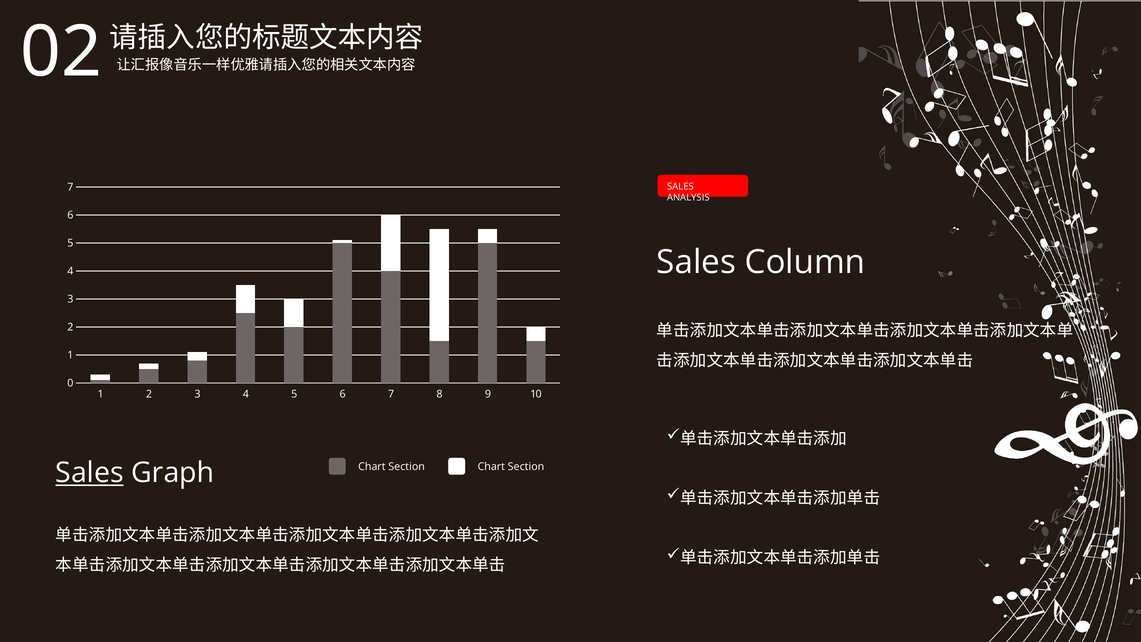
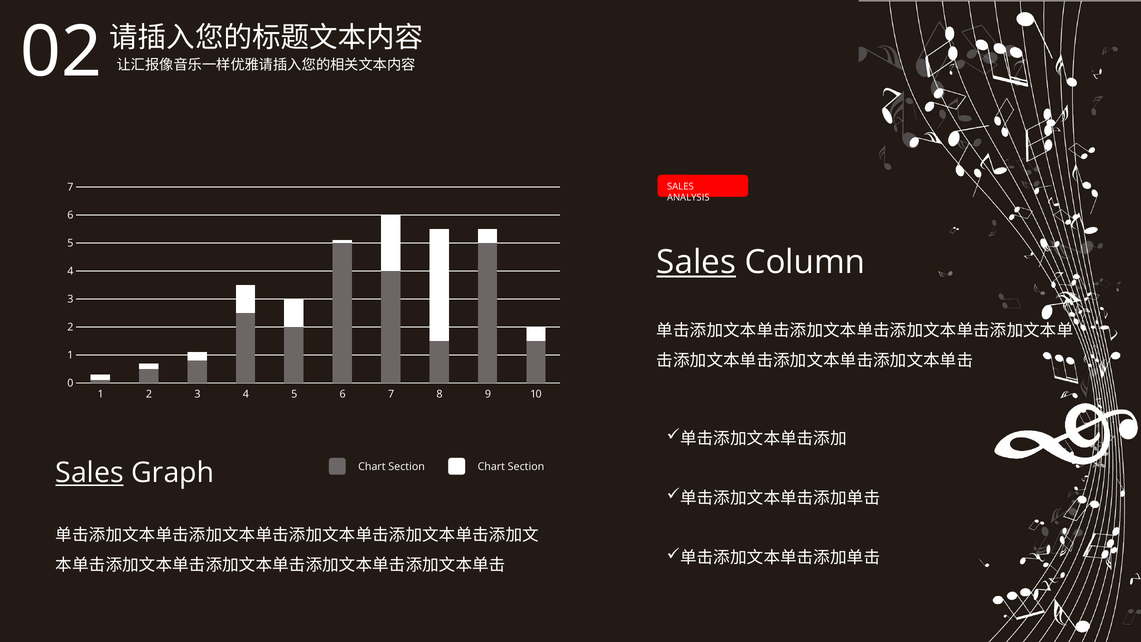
Sales underline: none -> present (696, 262)
